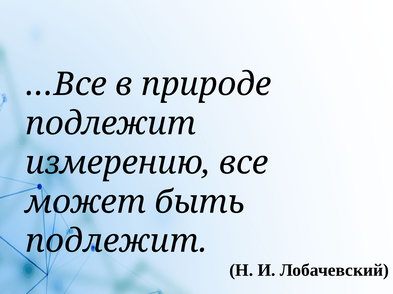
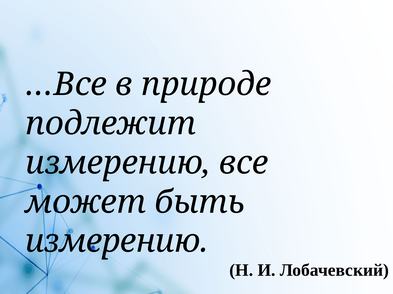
подлежит: подлежит -> измерению (117, 242)
